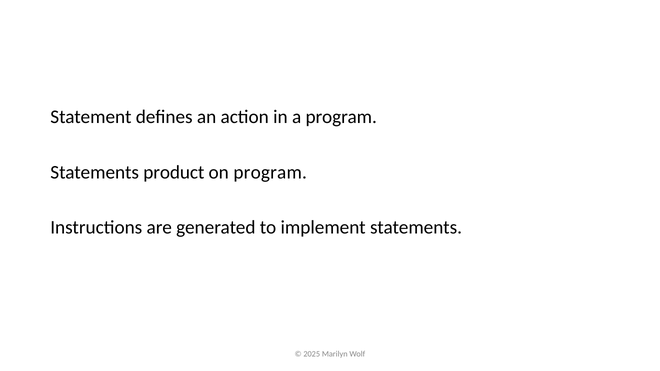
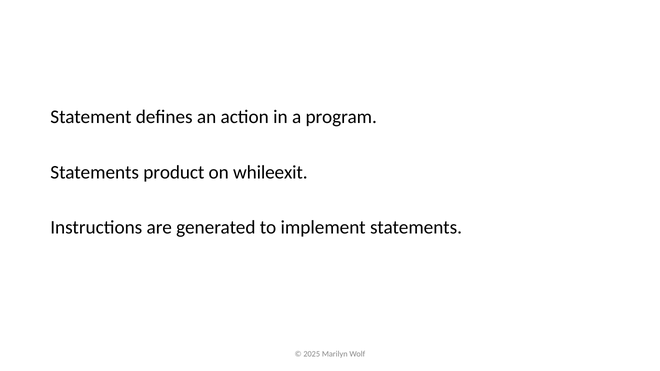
on program: program -> whileexit (270, 172)
